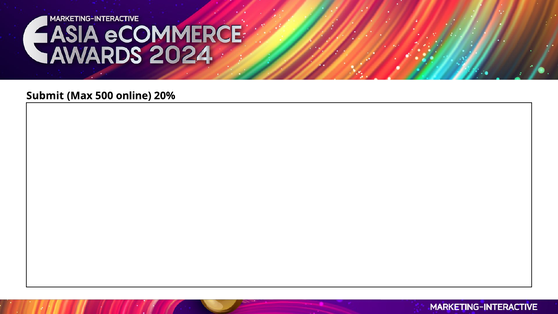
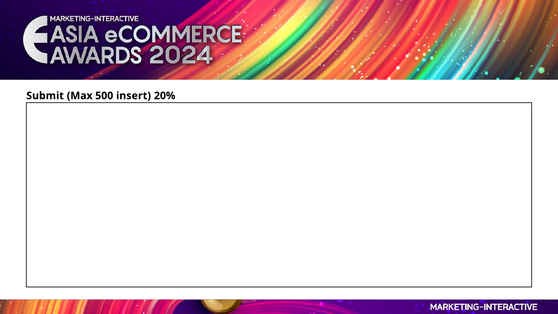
online: online -> insert (134, 96)
